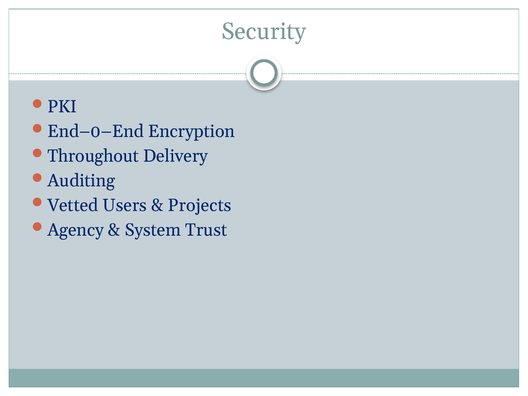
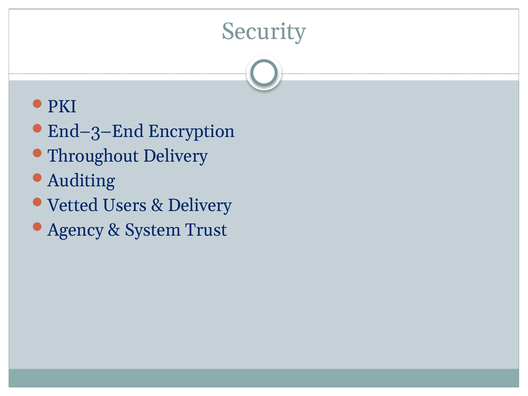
End–0–End: End–0–End -> End–3–End (96, 131)
Projects: Projects -> Delivery (200, 205)
